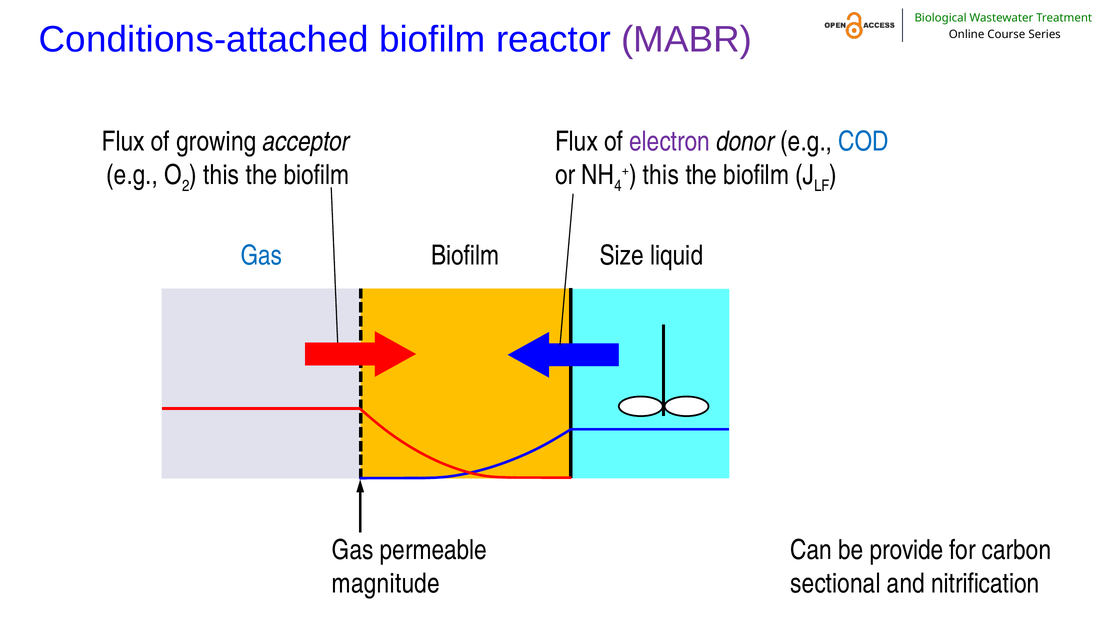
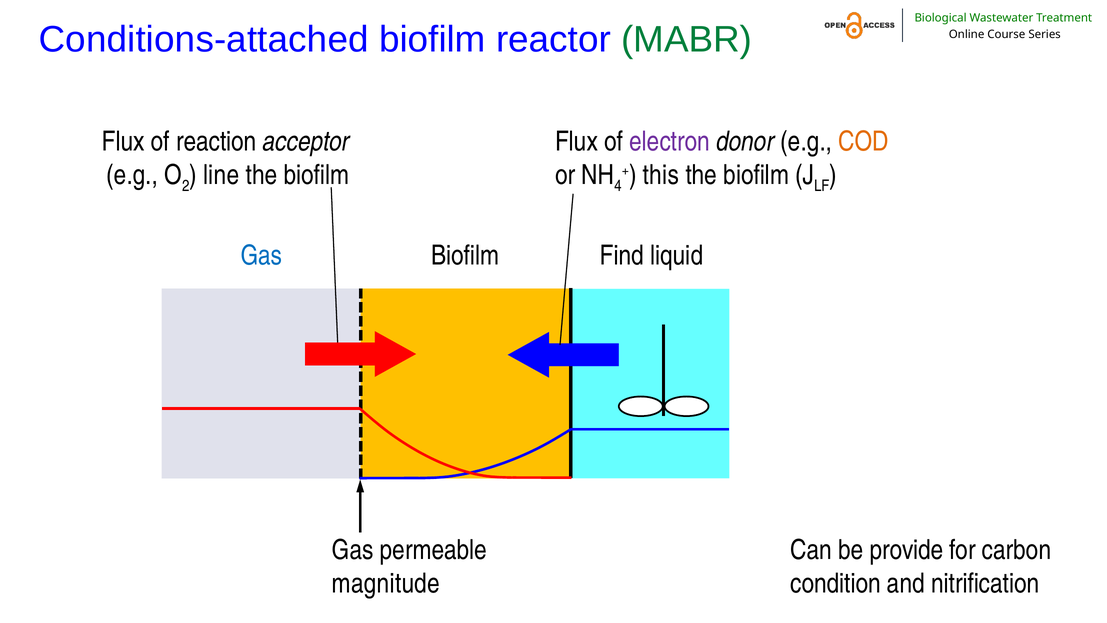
MABR colour: purple -> green (687, 39)
growing: growing -> reaction (216, 142)
COD colour: blue -> orange (864, 142)
this: this -> line (221, 175)
Size: Size -> Find (622, 255)
sectional: sectional -> condition (836, 583)
